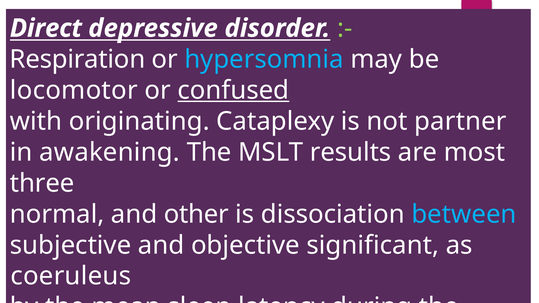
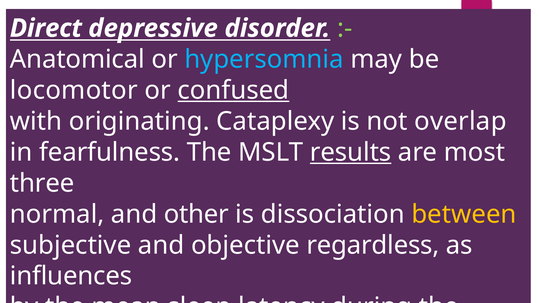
Respiration: Respiration -> Anatomical (77, 59)
partner: partner -> overlap (460, 121)
awakening: awakening -> fearfulness (110, 152)
results underline: none -> present (351, 152)
between colour: light blue -> yellow (464, 214)
significant: significant -> regardless (373, 245)
coeruleus: coeruleus -> influences (71, 276)
